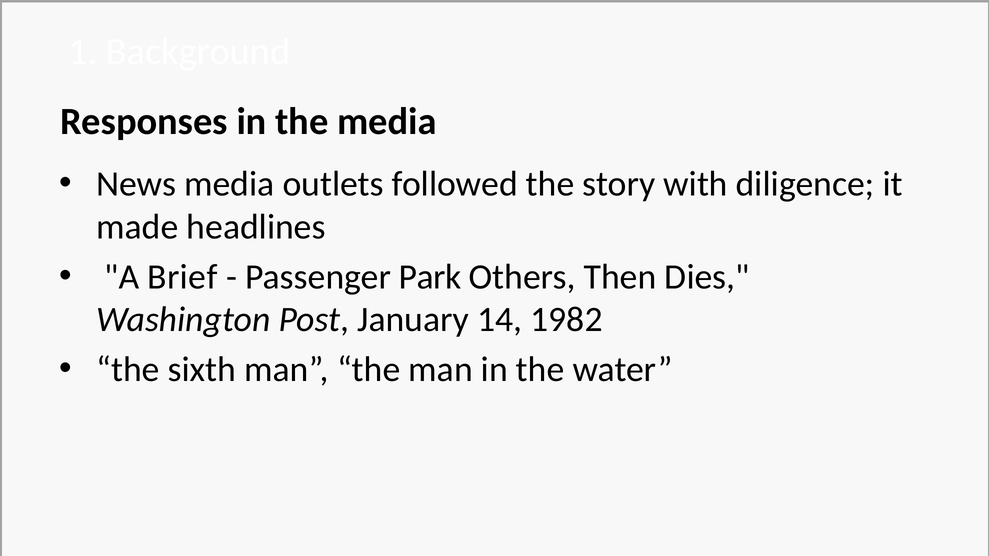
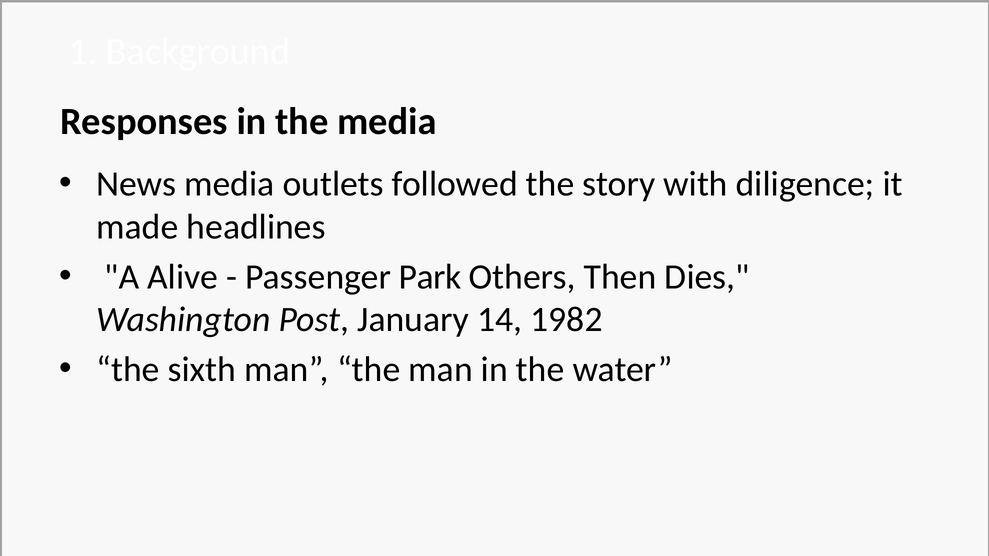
Brief: Brief -> Alive (183, 277)
